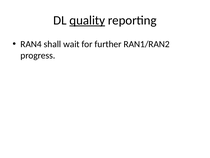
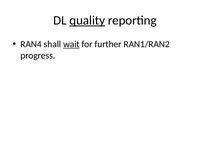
wait underline: none -> present (71, 44)
